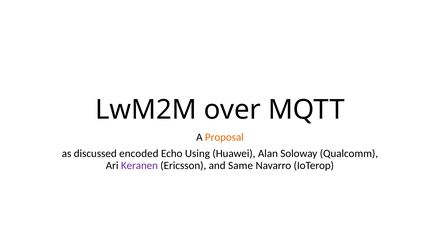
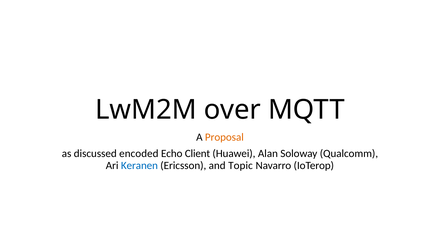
Using: Using -> Client (198, 154)
Keranen colour: purple -> blue (139, 166)
Same: Same -> Topic (241, 166)
